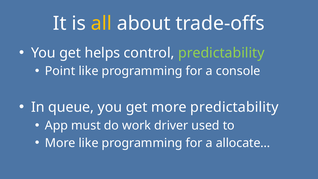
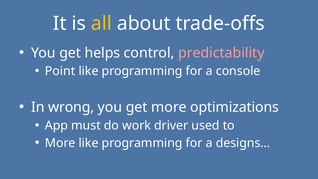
predictability colour: light green -> pink (221, 53)
queue: queue -> wrong (71, 107)
more predictability: predictability -> optimizations (235, 107)
allocate…: allocate… -> designs… (243, 143)
